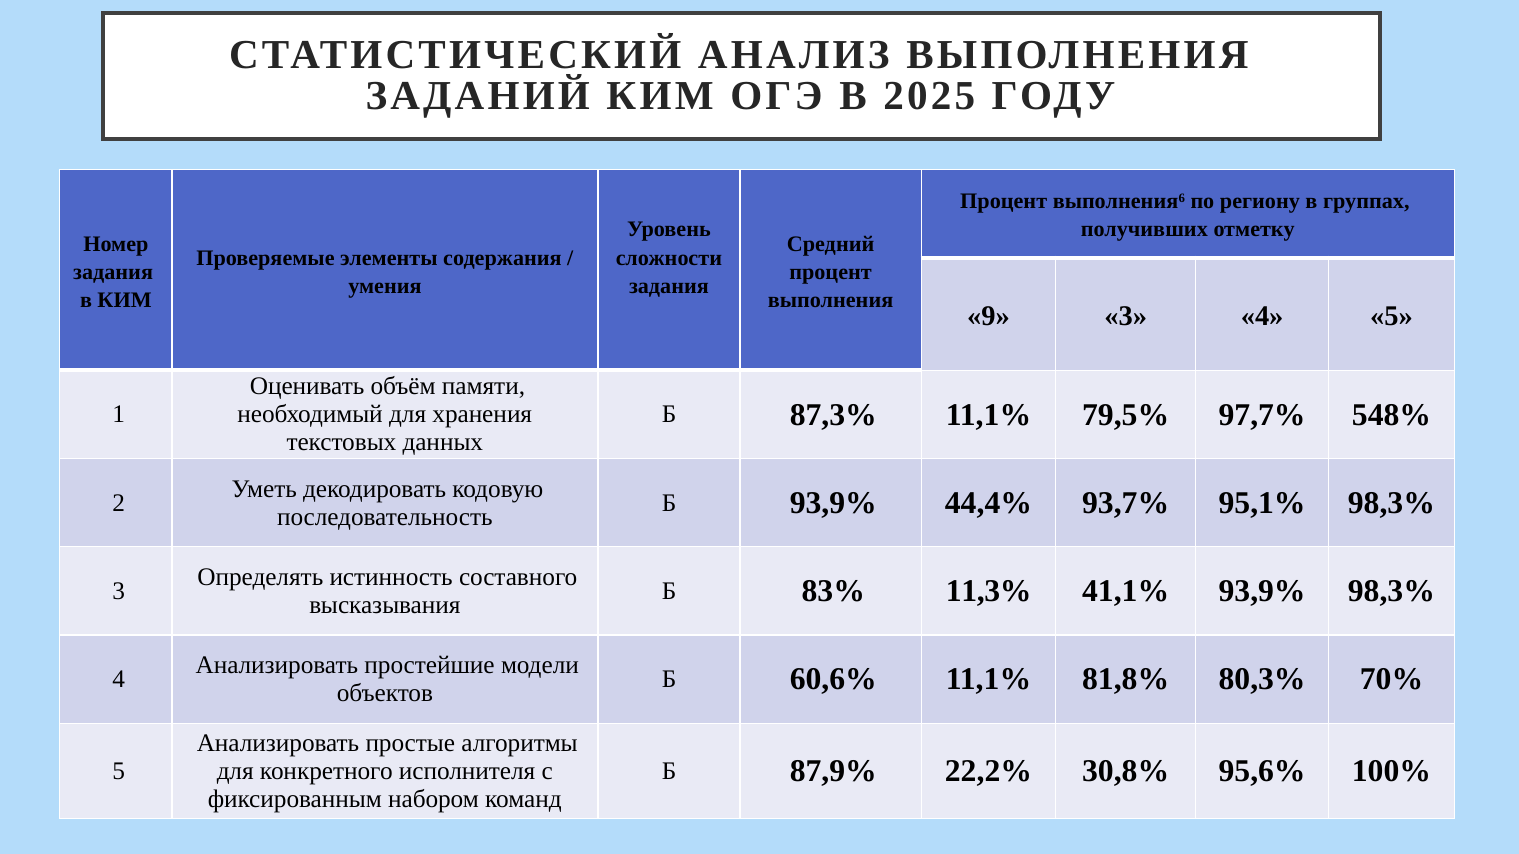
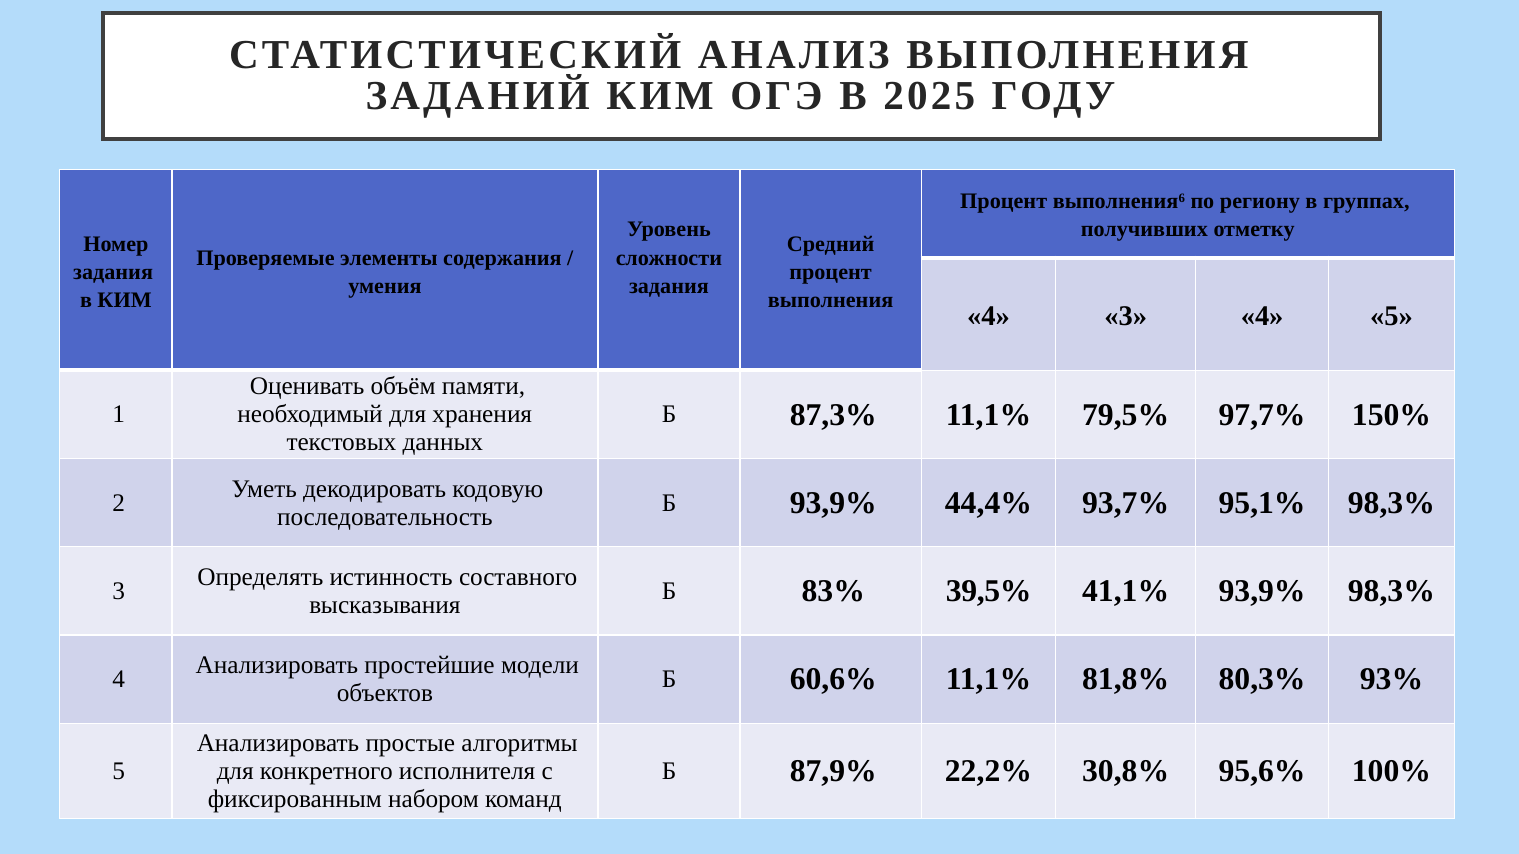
9: 9 -> 4 (989, 317)
548%: 548% -> 150% (1392, 415)
11,3%: 11,3% -> 39,5% (989, 591)
70%: 70% -> 93% (1391, 680)
